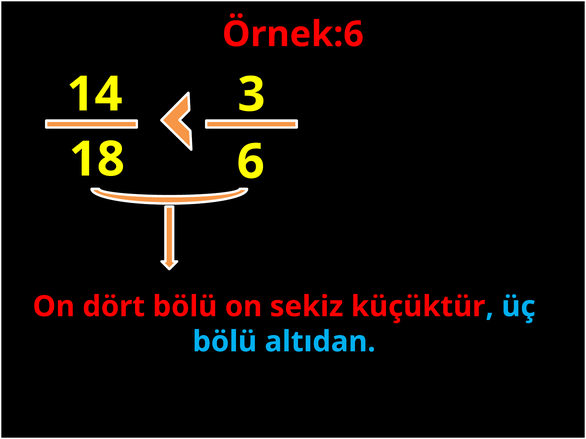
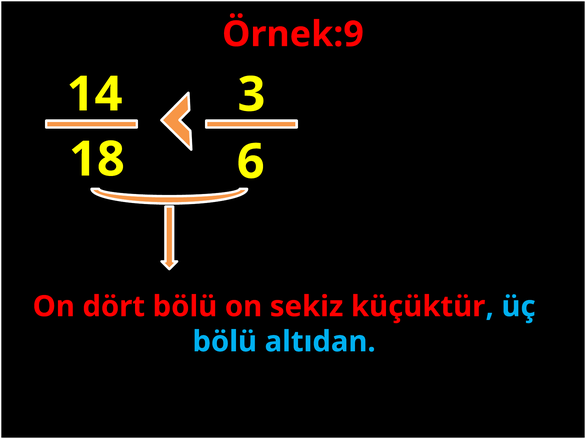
Örnek:6: Örnek:6 -> Örnek:9 (293, 34)
